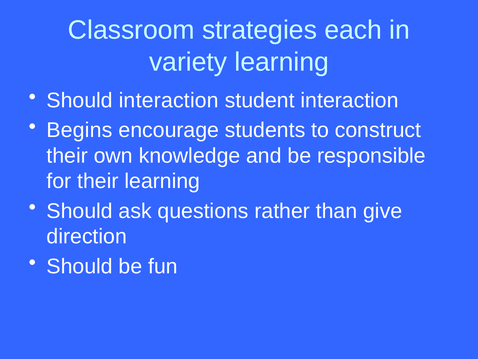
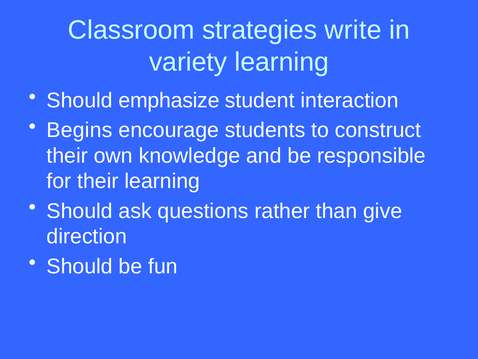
each: each -> write (353, 30)
Should interaction: interaction -> emphasize (169, 100)
